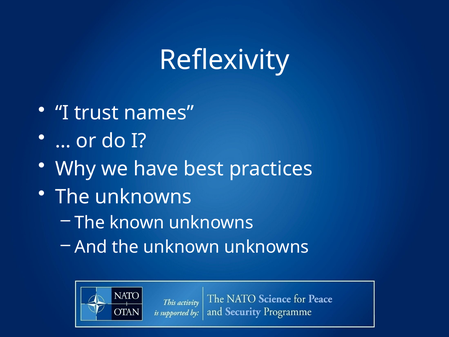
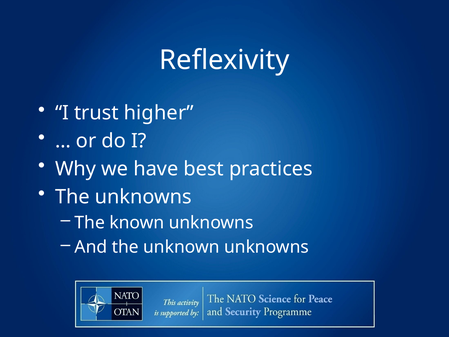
names: names -> higher (159, 113)
